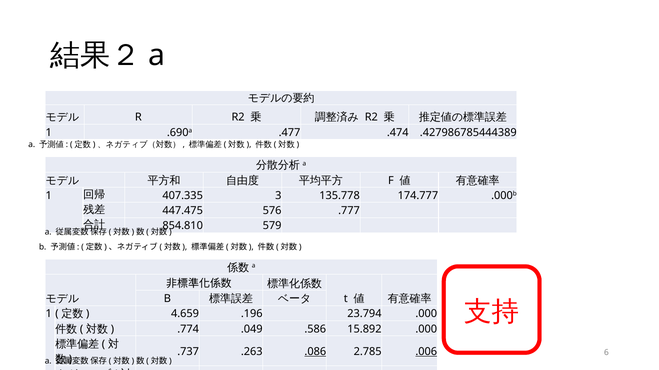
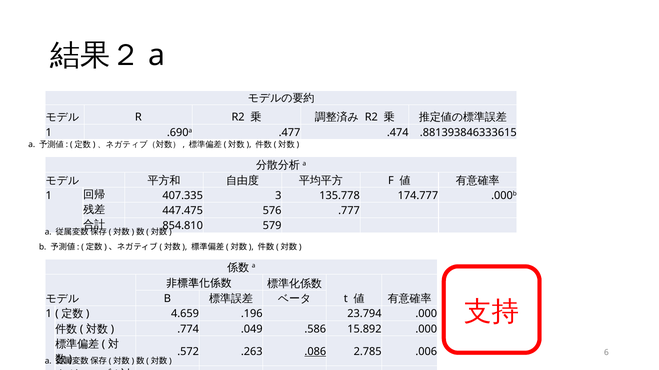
.427986785444389: .427986785444389 -> .881393846333615 (468, 133)
.737: .737 -> .572 (188, 352)
.006 underline: present -> none (426, 352)
